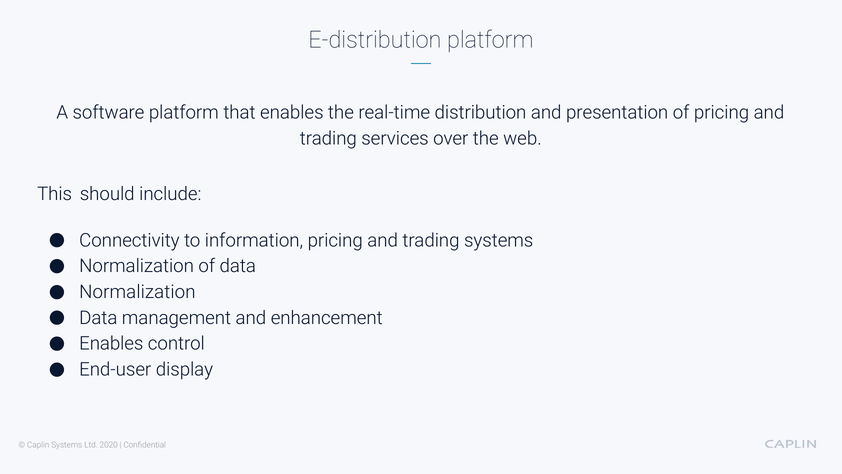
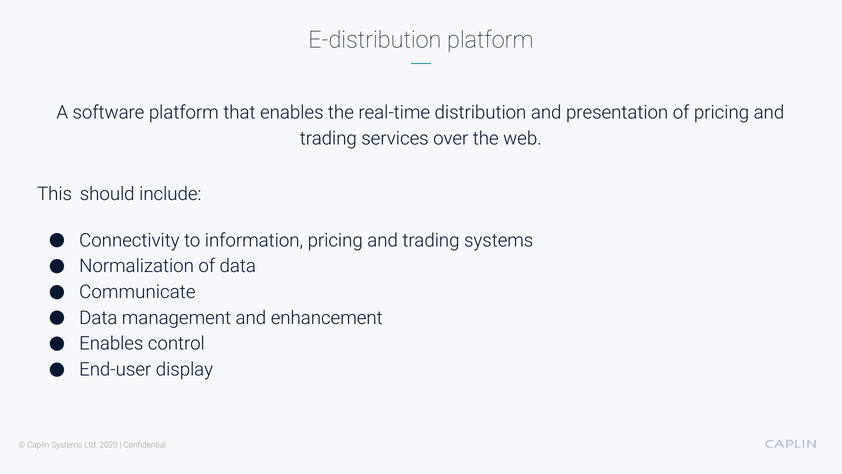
Normalization: Normalization -> Communicate (137, 292)
